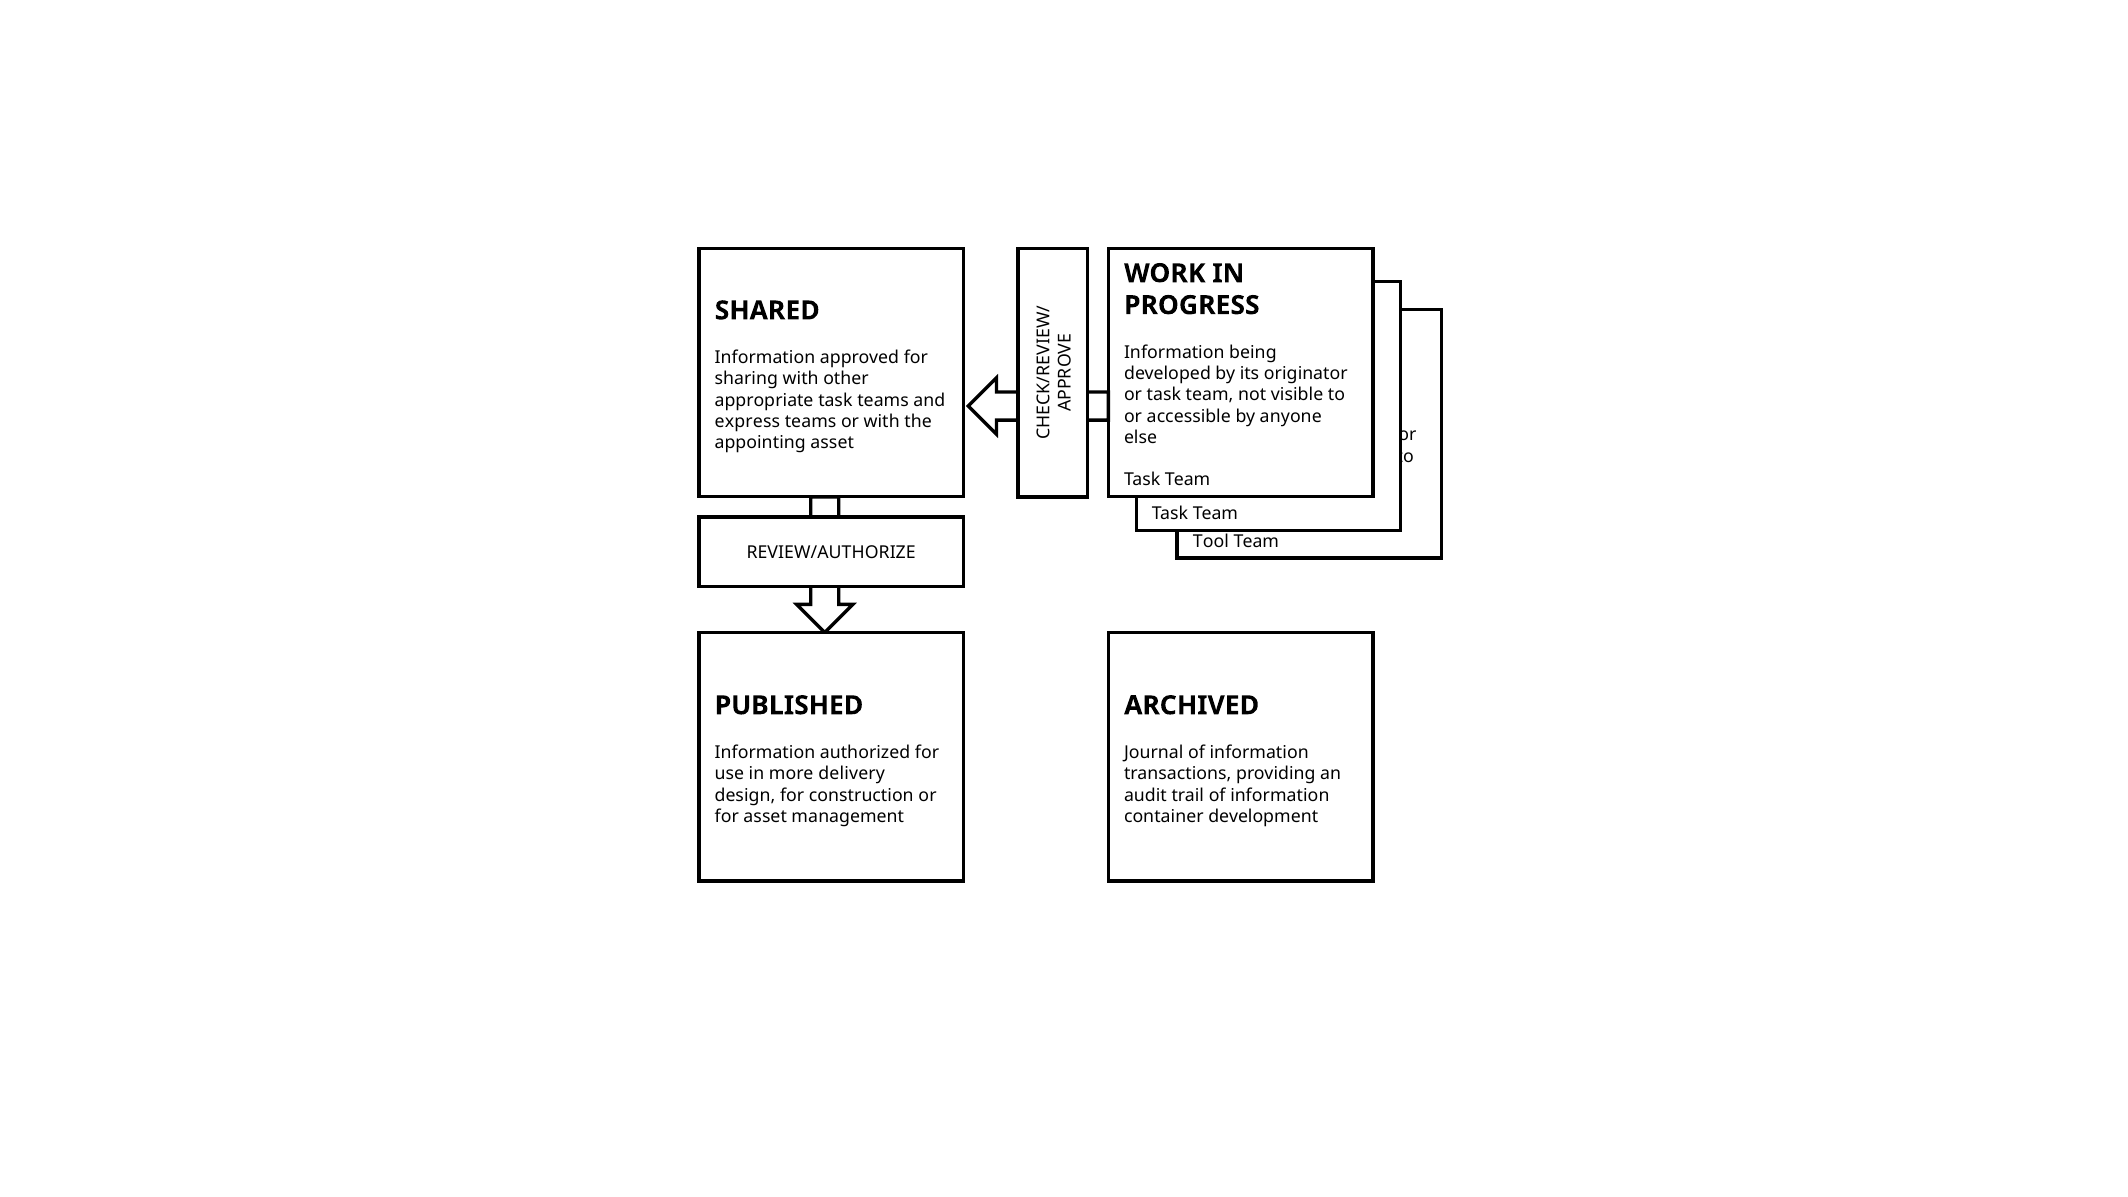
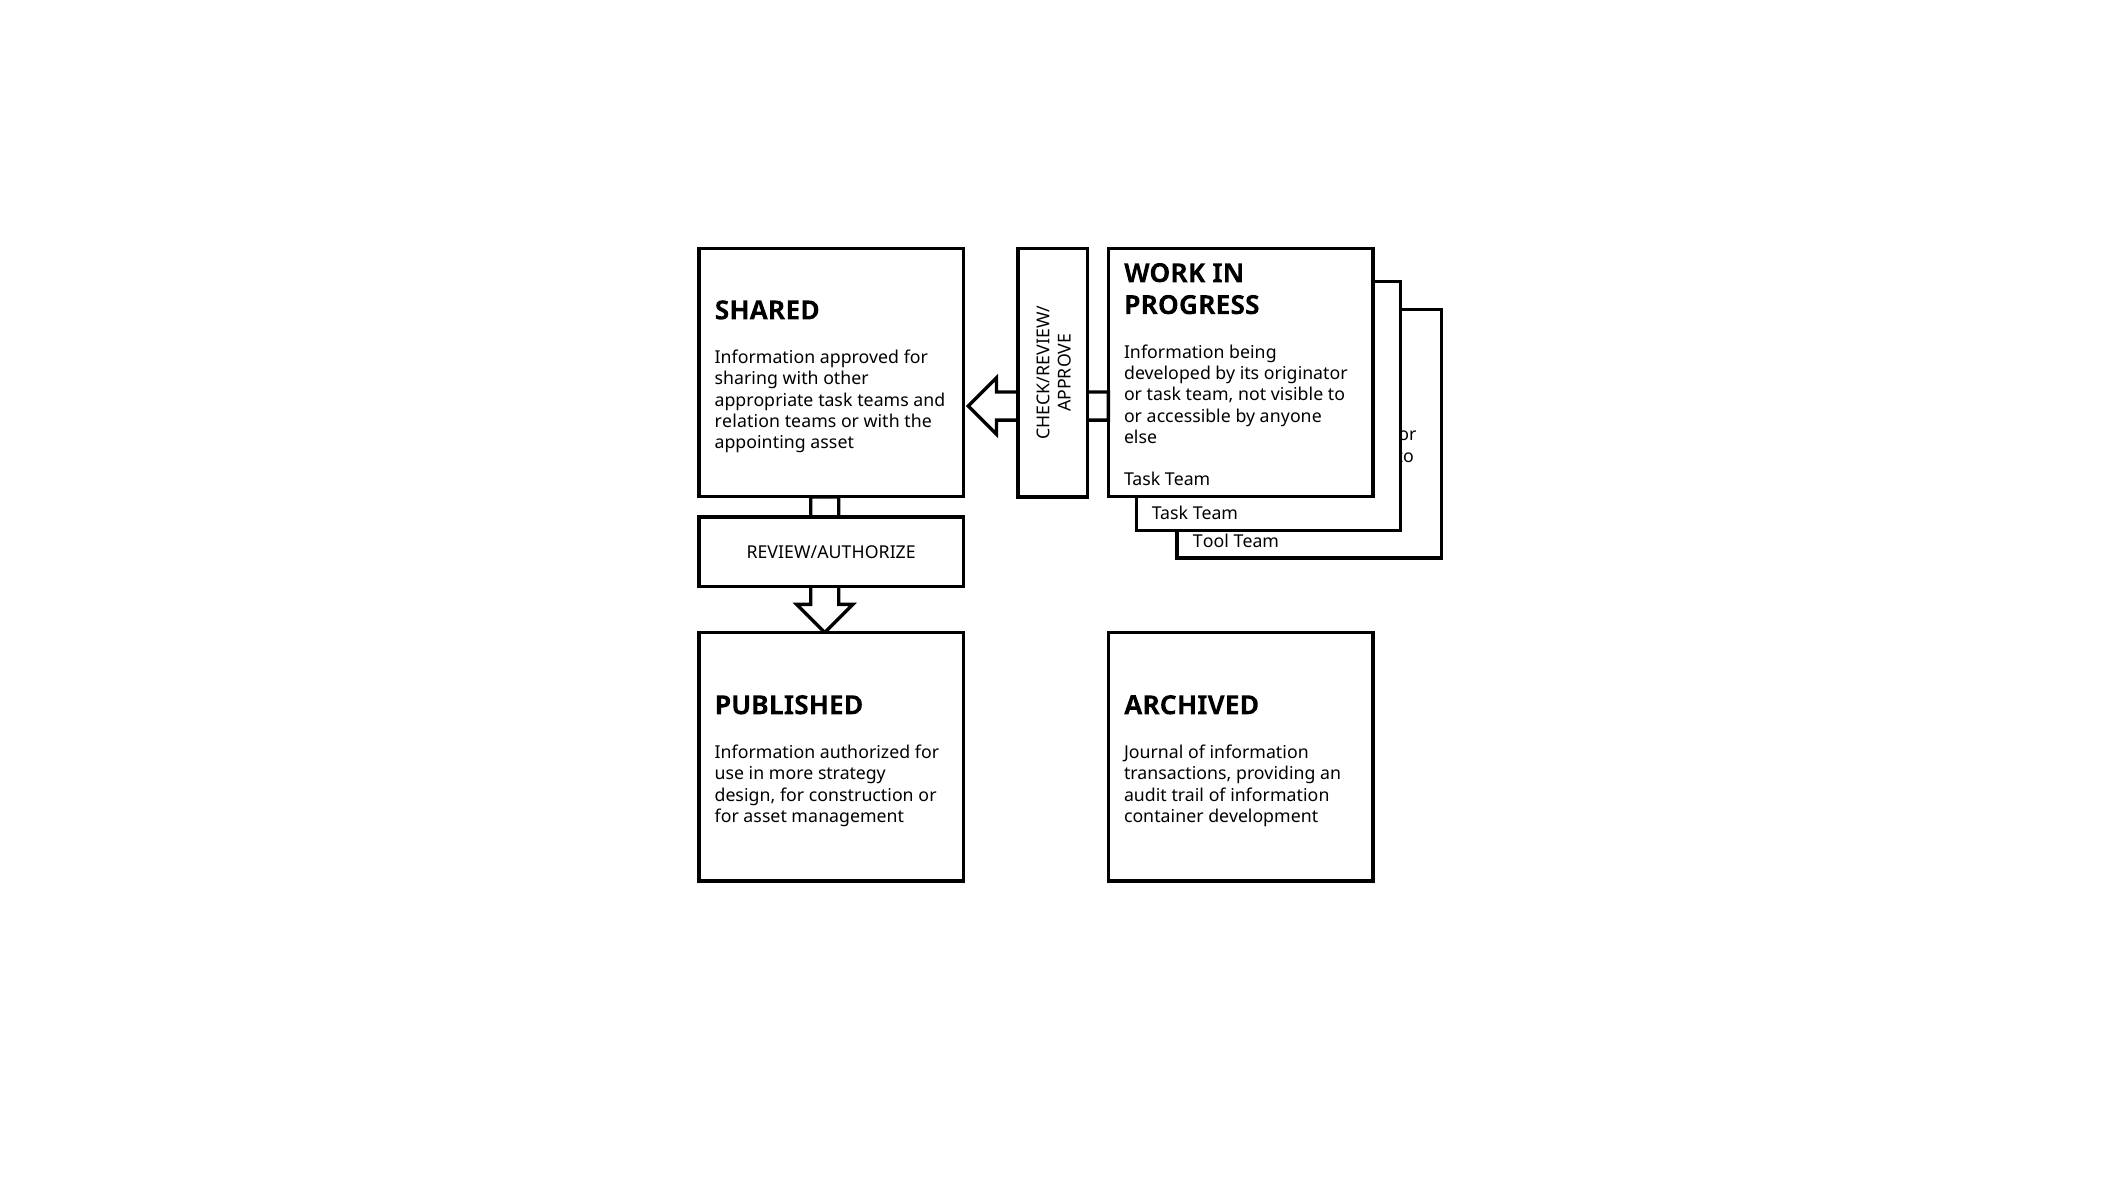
express: express -> relation (747, 422)
delivery: delivery -> strategy (852, 774)
